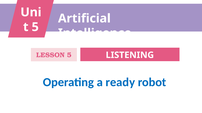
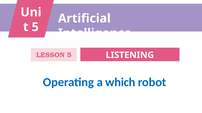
ready: ready -> which (120, 83)
